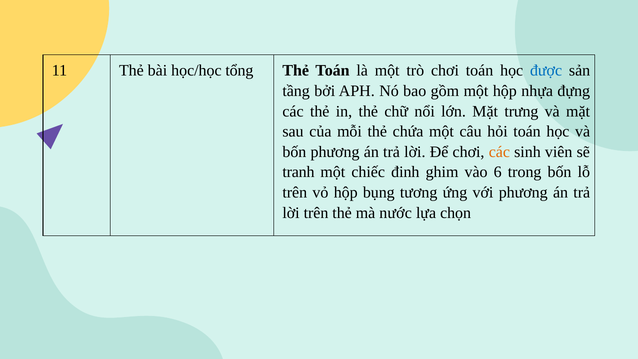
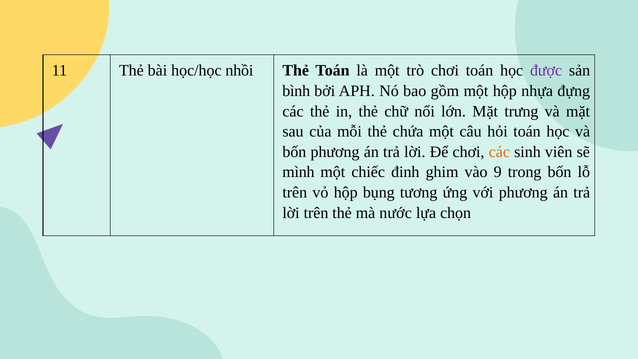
tổng: tổng -> nhồi (239, 71)
được colour: blue -> purple (546, 71)
tầng: tầng -> bình (296, 91)
tranh: tranh -> mình (298, 172)
6: 6 -> 9 (498, 172)
